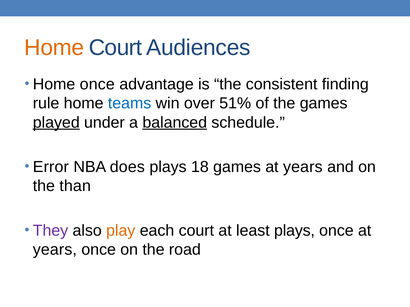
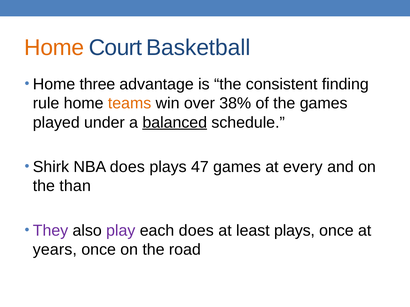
Audiences: Audiences -> Basketball (198, 48)
Home once: once -> three (97, 84)
teams colour: blue -> orange (130, 104)
51%: 51% -> 38% (235, 104)
played underline: present -> none (56, 123)
Error: Error -> Shirk (51, 167)
18: 18 -> 47 (200, 167)
games at years: years -> every (303, 167)
play colour: orange -> purple (121, 231)
each court: court -> does (196, 231)
